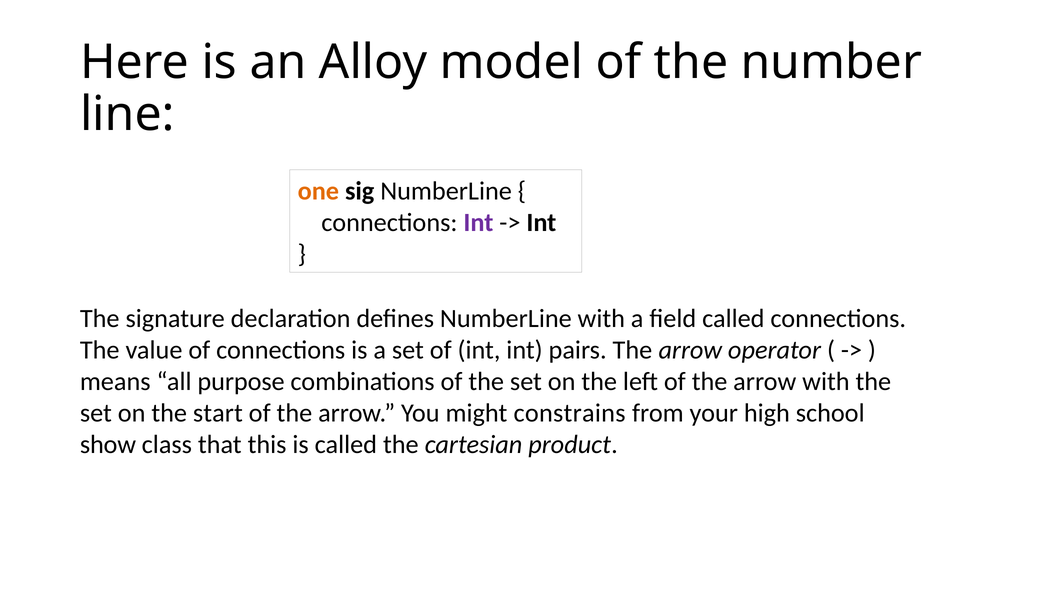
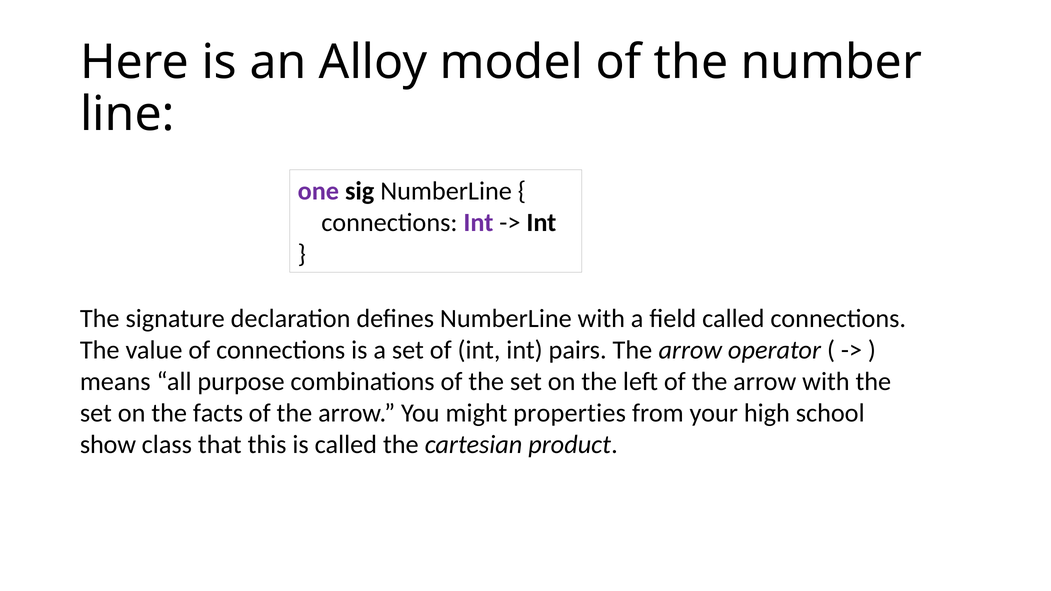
one colour: orange -> purple (318, 191)
start: start -> facts (218, 413)
constrains: constrains -> properties (570, 413)
